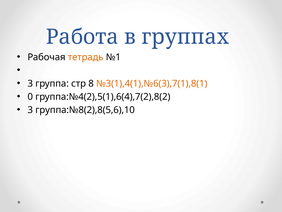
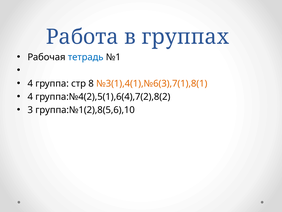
тетрадь colour: orange -> blue (86, 57)
3: 3 -> 4 (30, 83)
0: 0 -> 4 (30, 97)
группа:№8(2),8(5,6),10: группа:№8(2),8(5,6),10 -> группа:№1(2),8(5,6),10 (85, 110)
